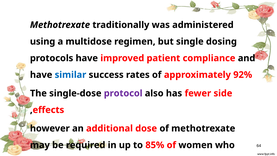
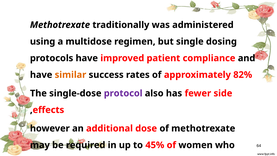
similar colour: blue -> orange (70, 75)
92%: 92% -> 82% (243, 75)
85%: 85% -> 45% (155, 145)
